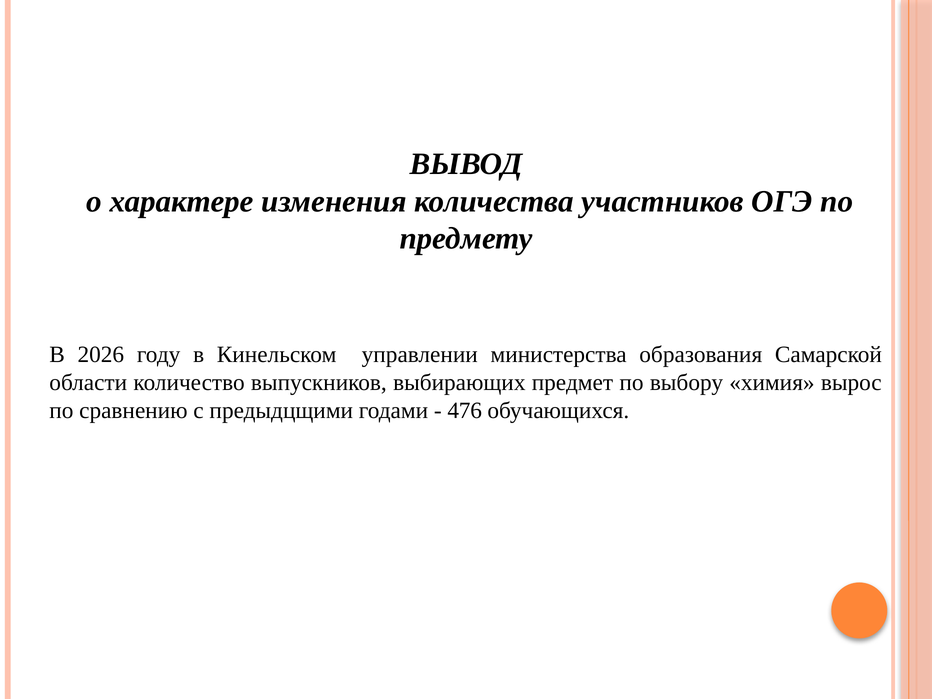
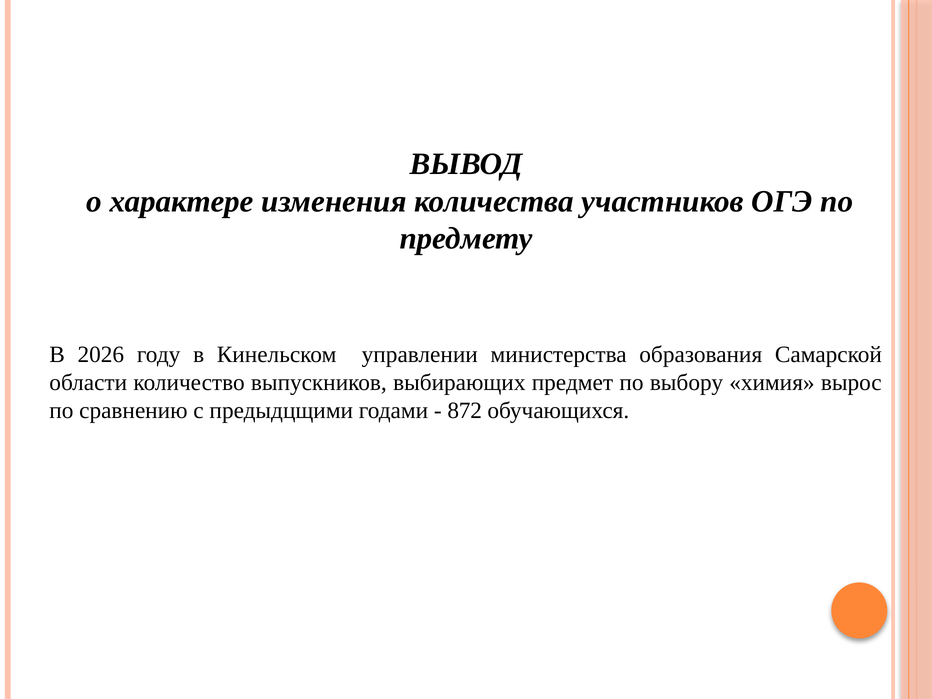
476: 476 -> 872 (465, 410)
